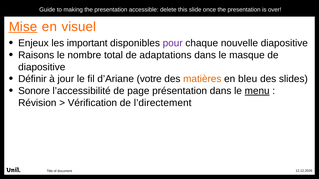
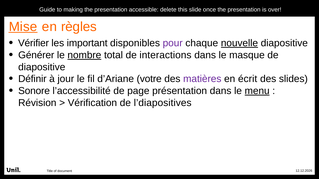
visuel: visuel -> règles (79, 27)
Enjeux: Enjeux -> Vérifier (33, 43)
nouvelle underline: none -> present (239, 43)
Raisons: Raisons -> Générer (36, 55)
nombre underline: none -> present (84, 55)
adaptations: adaptations -> interactions (165, 55)
matières colour: orange -> purple (202, 79)
bleu: bleu -> écrit (248, 79)
l’directement: l’directement -> l’diapositives (163, 103)
